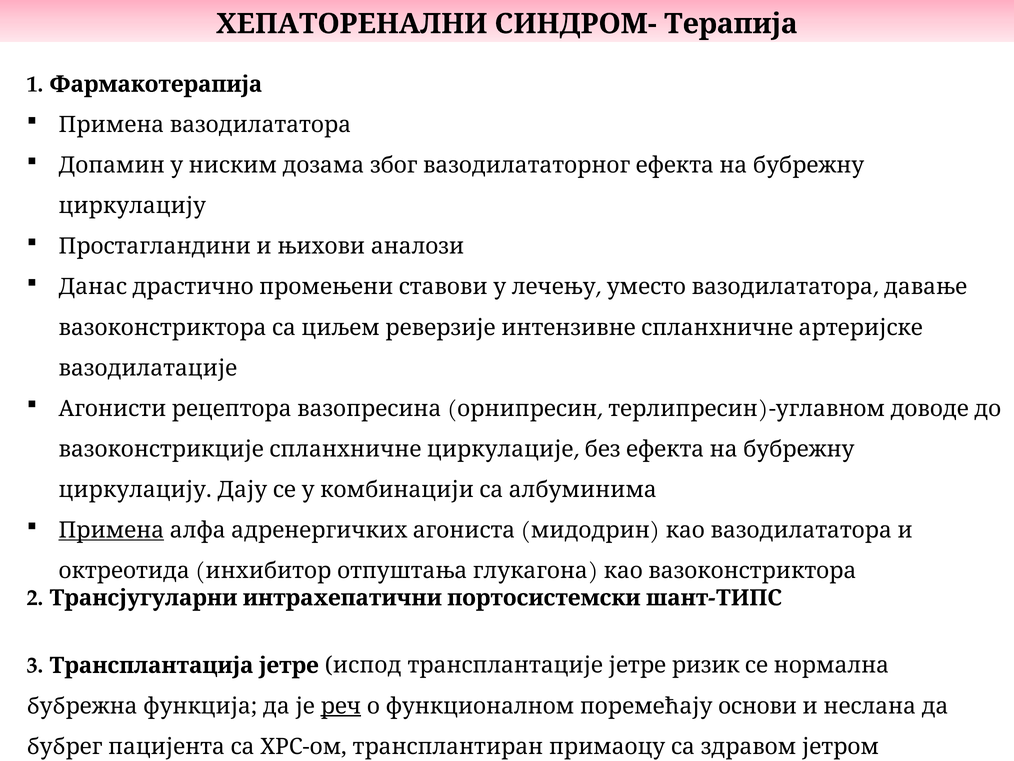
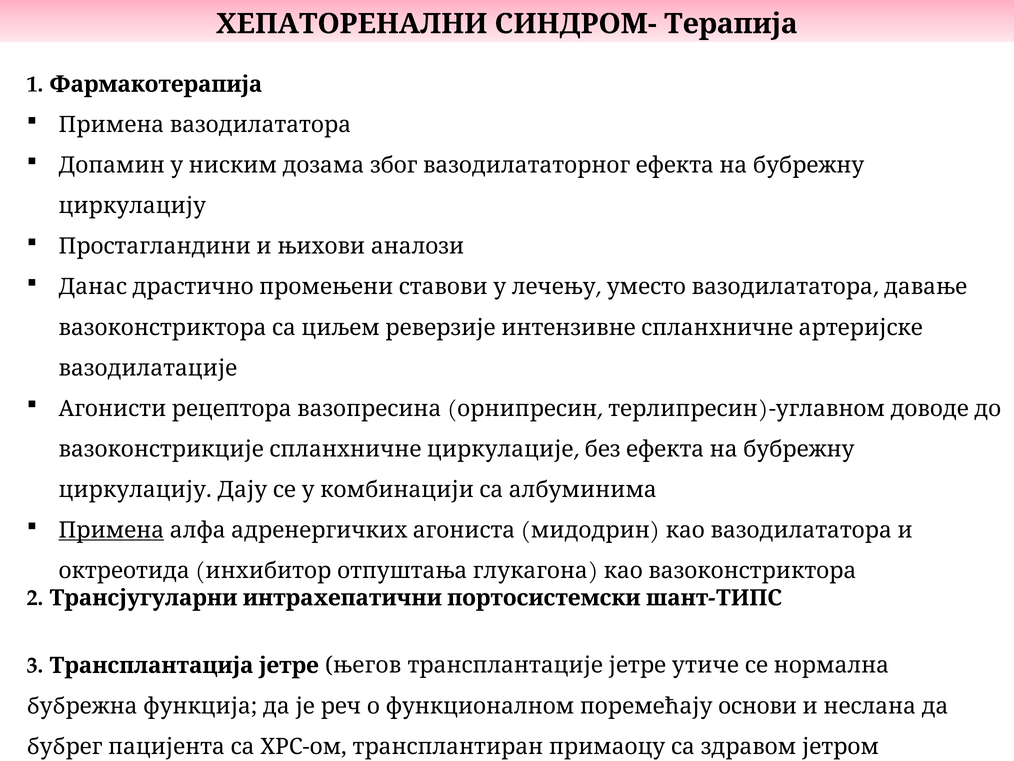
испод: испод -> његов (363, 665)
ризик: ризик -> утиче (705, 665)
реч underline: present -> none (341, 706)
